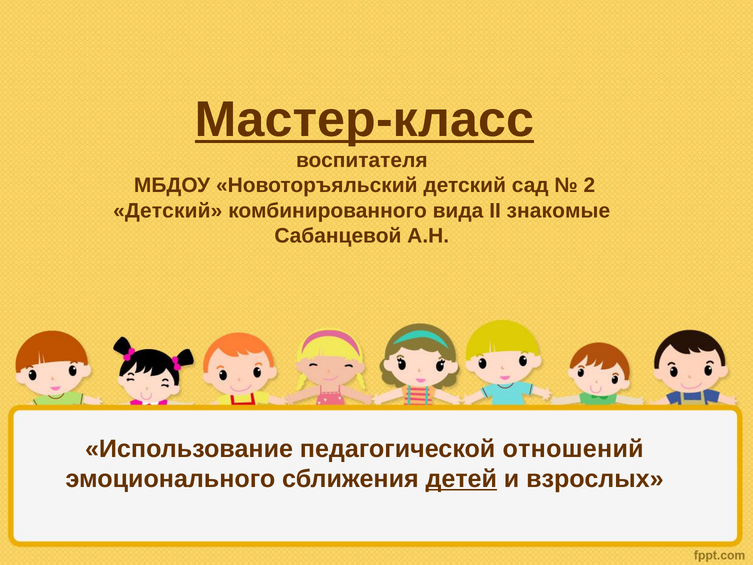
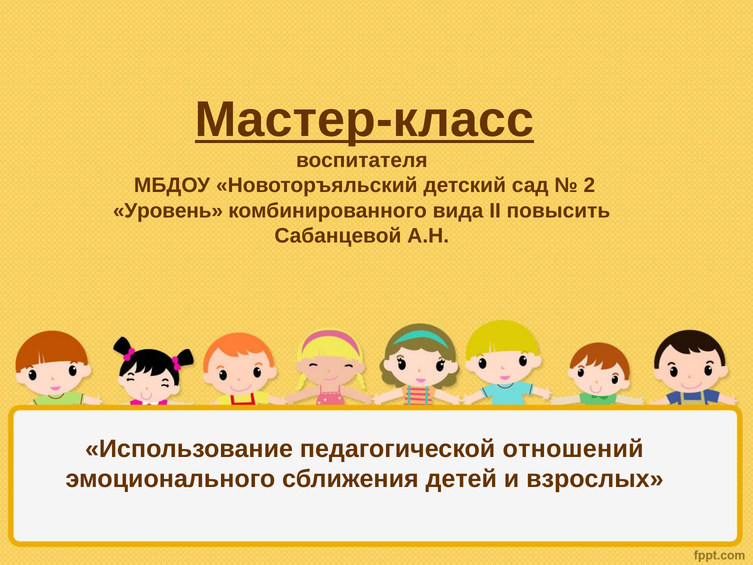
Детский: Детский -> Уровень (168, 211)
знакомые: знакомые -> повысить (558, 211)
детей underline: present -> none (461, 479)
